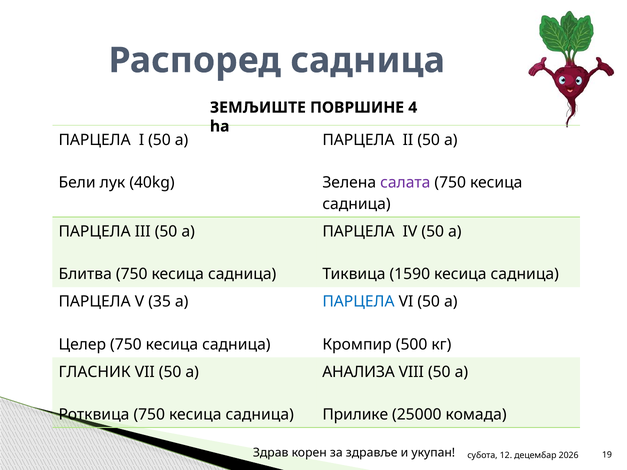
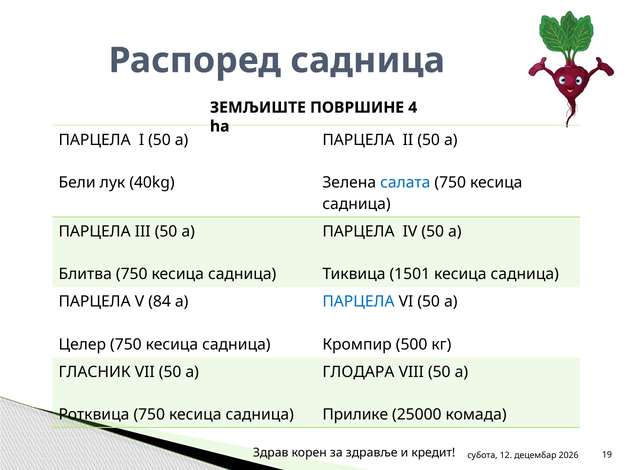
салата colour: purple -> blue (405, 183)
1590: 1590 -> 1501 (410, 274)
35: 35 -> 84 (160, 302)
АНАЛИЗА: АНАЛИЗА -> ГЛОДАРА (358, 372)
укупан: укупан -> кредит (433, 453)
